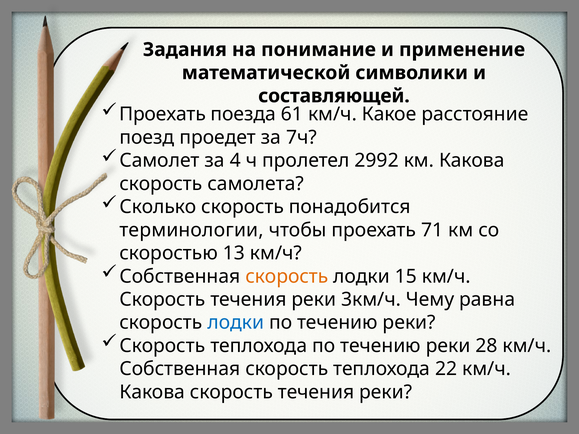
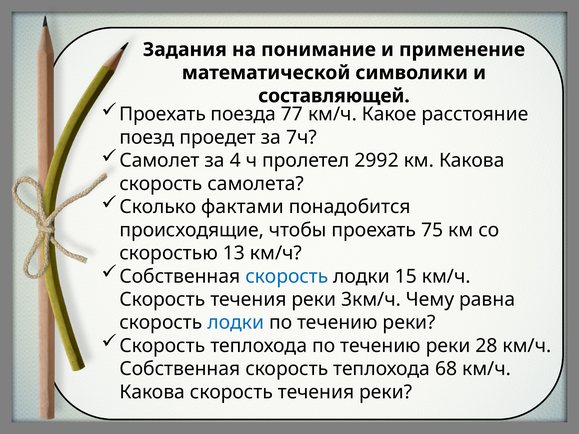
61: 61 -> 77 (292, 114)
Сколько скорость: скорость -> фактами (242, 207)
терминологии: терминологии -> происходящие (192, 230)
71: 71 -> 75 (432, 230)
скорость colour: orange -> blue (287, 276)
22: 22 -> 68 (446, 369)
